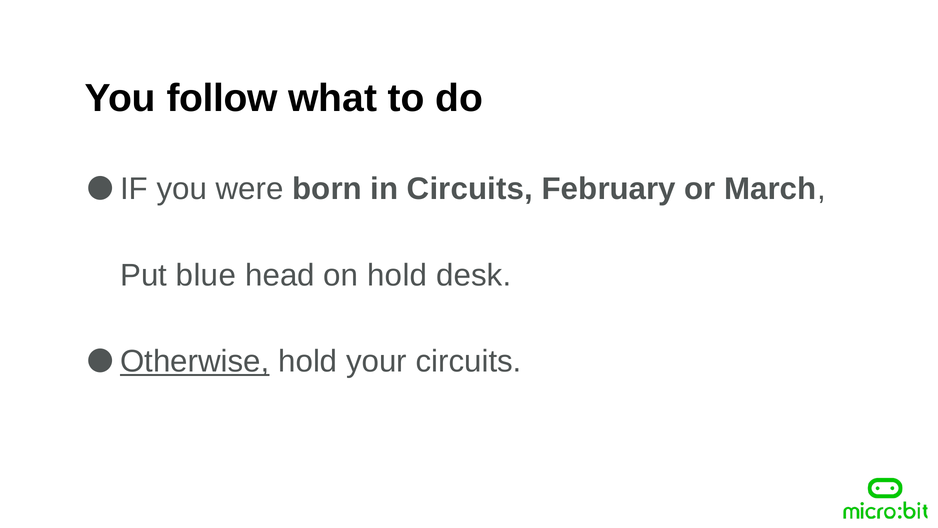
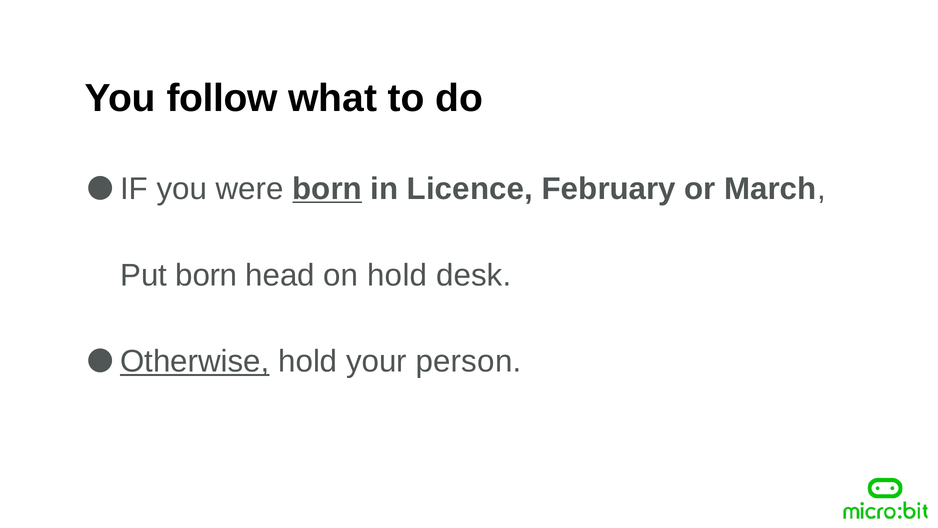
born underline: none -> present (327, 189)
in Circuits: Circuits -> Licence (470, 189)
Put blue: blue -> born (206, 275)
your circuits: circuits -> person (468, 361)
